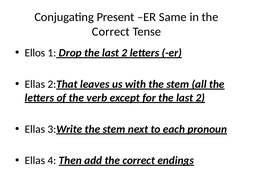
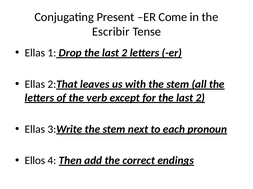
Same: Same -> Come (173, 17)
Correct: Correct -> Escribir (111, 32)
Ellos: Ellos -> Ellas (35, 53)
Ellas: Ellas -> Ellos (35, 161)
